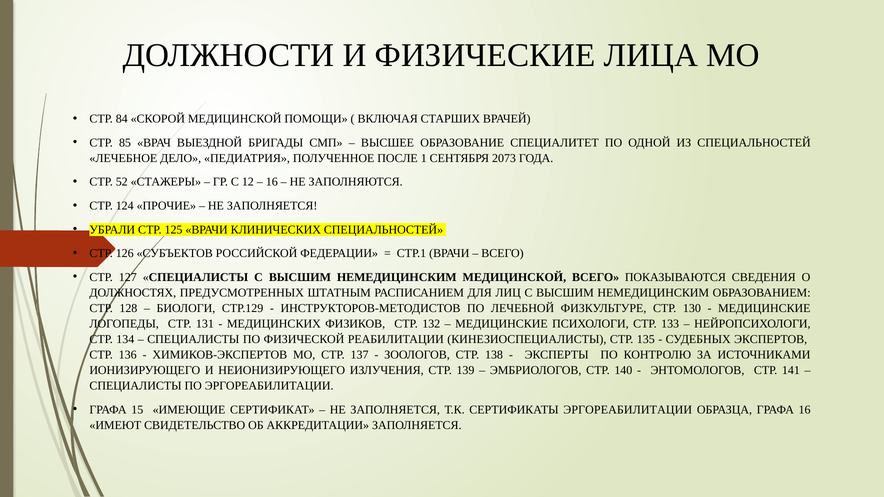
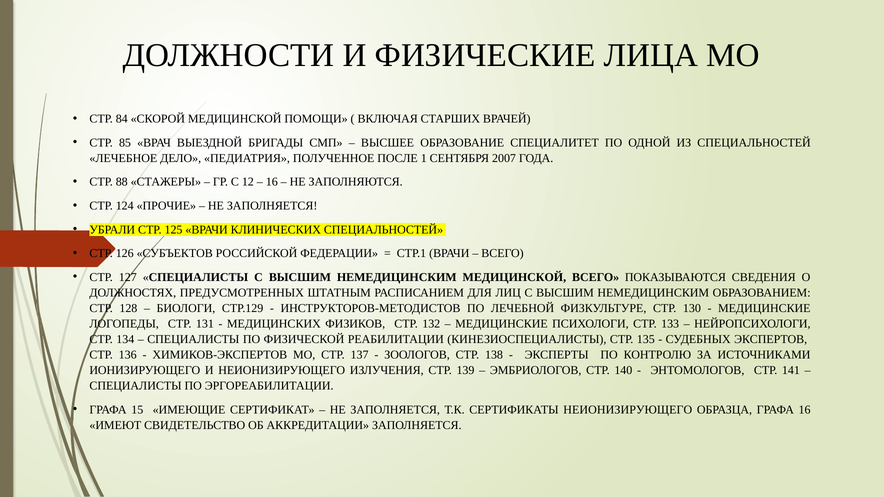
2073: 2073 -> 2007 (504, 158)
52: 52 -> 88 (122, 182)
СЕРТИФИКАТЫ ЭРГОРЕАБИЛИТАЦИИ: ЭРГОРЕАБИЛИТАЦИИ -> НЕИОНИЗИРУЮЩЕГО (628, 410)
